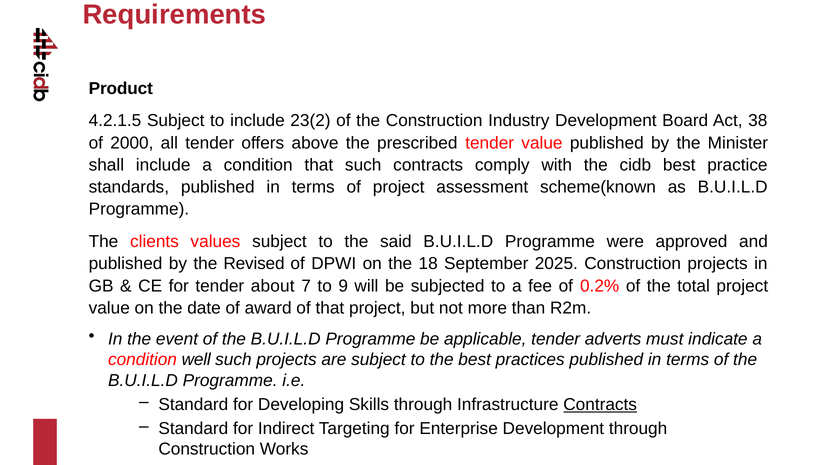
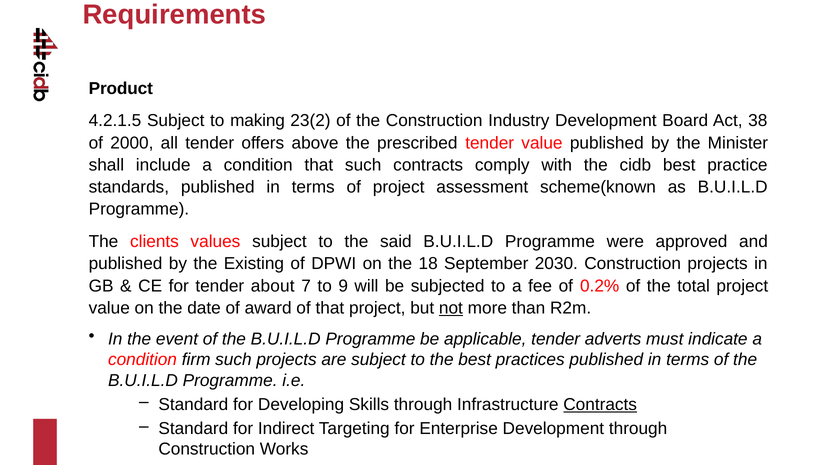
to include: include -> making (258, 121)
Revised: Revised -> Existing (254, 264)
2025: 2025 -> 2030 (556, 264)
not underline: none -> present (451, 308)
well: well -> firm (196, 359)
